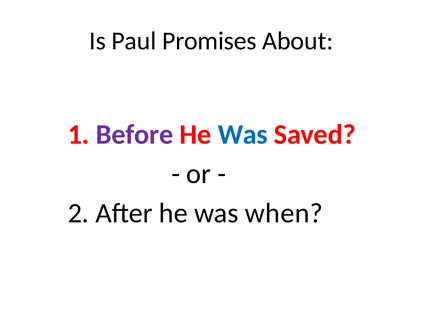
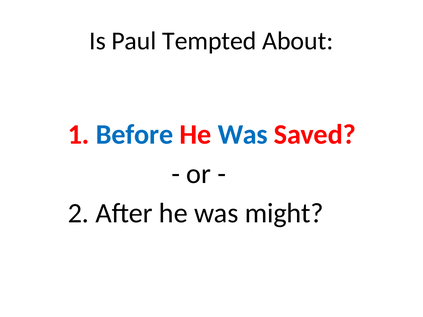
Promises: Promises -> Tempted (209, 41)
Before colour: purple -> blue (135, 135)
when: when -> might (284, 213)
